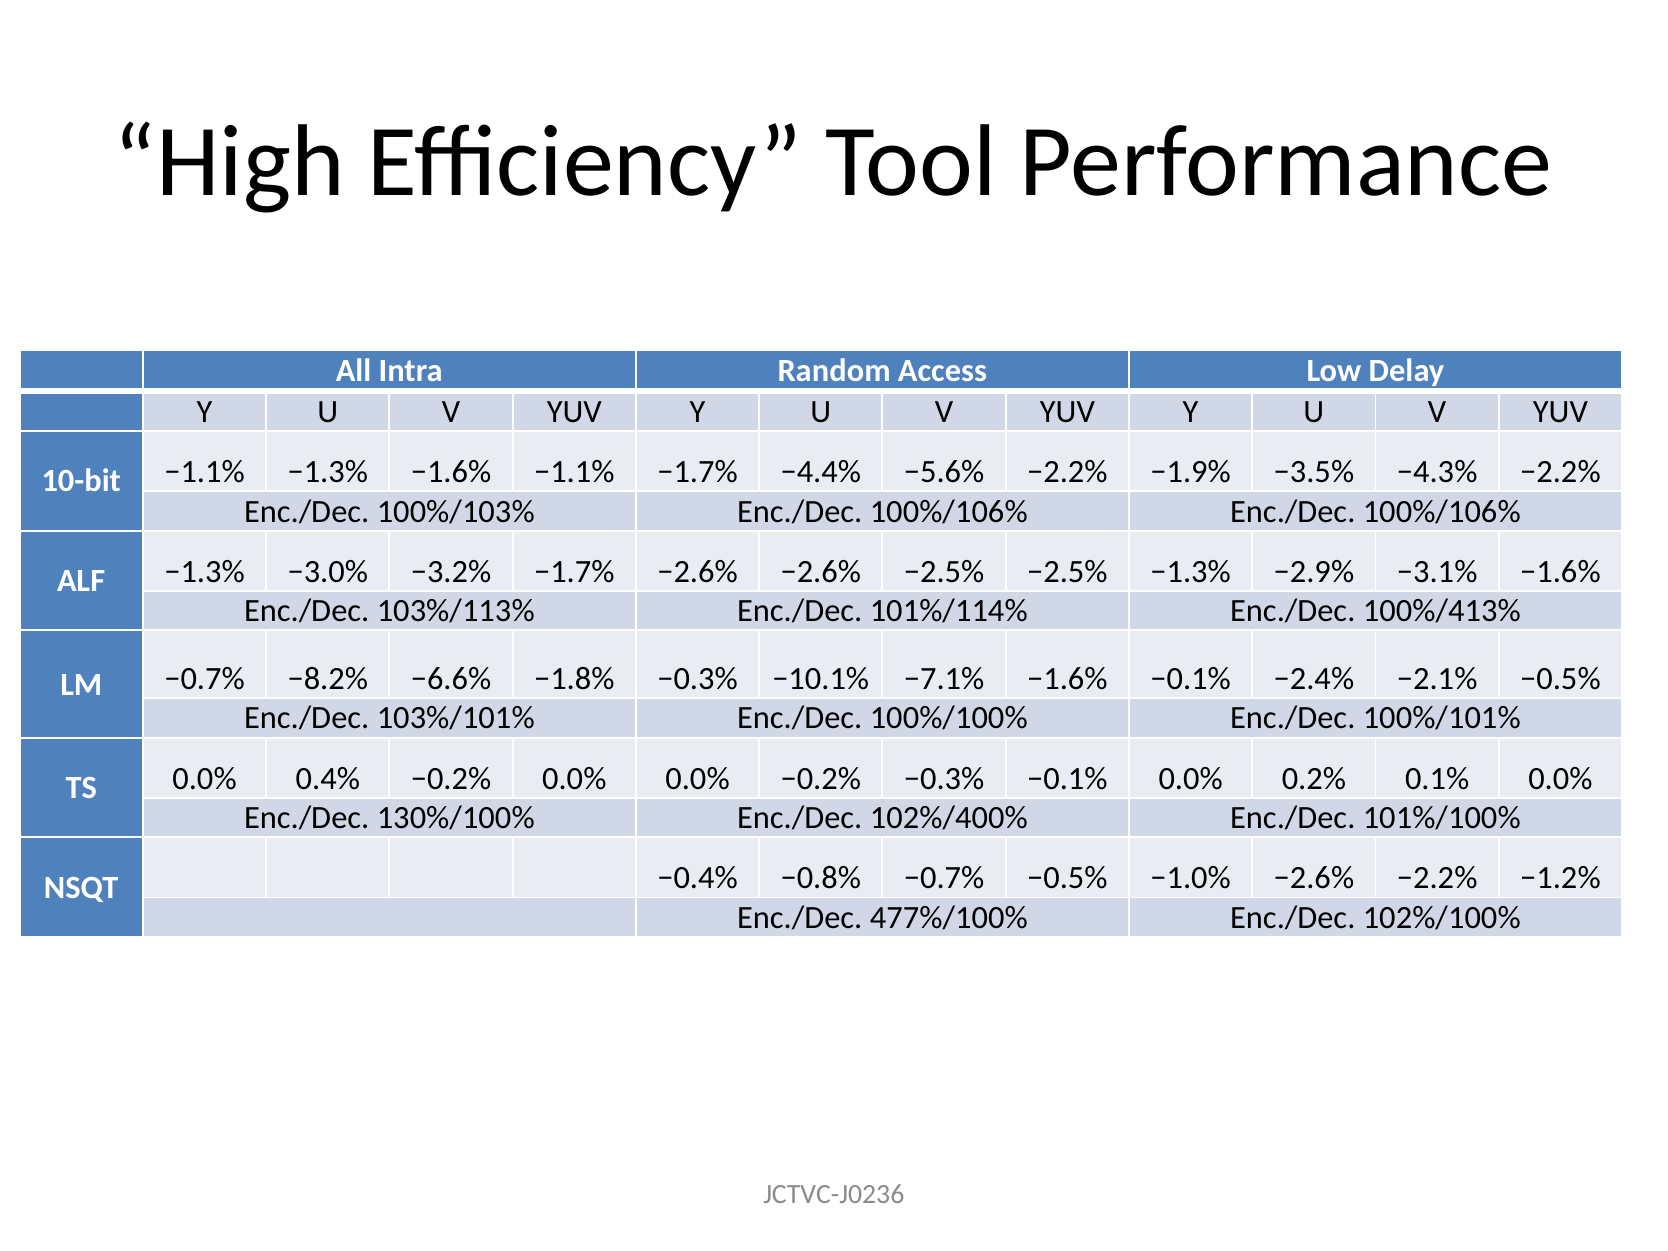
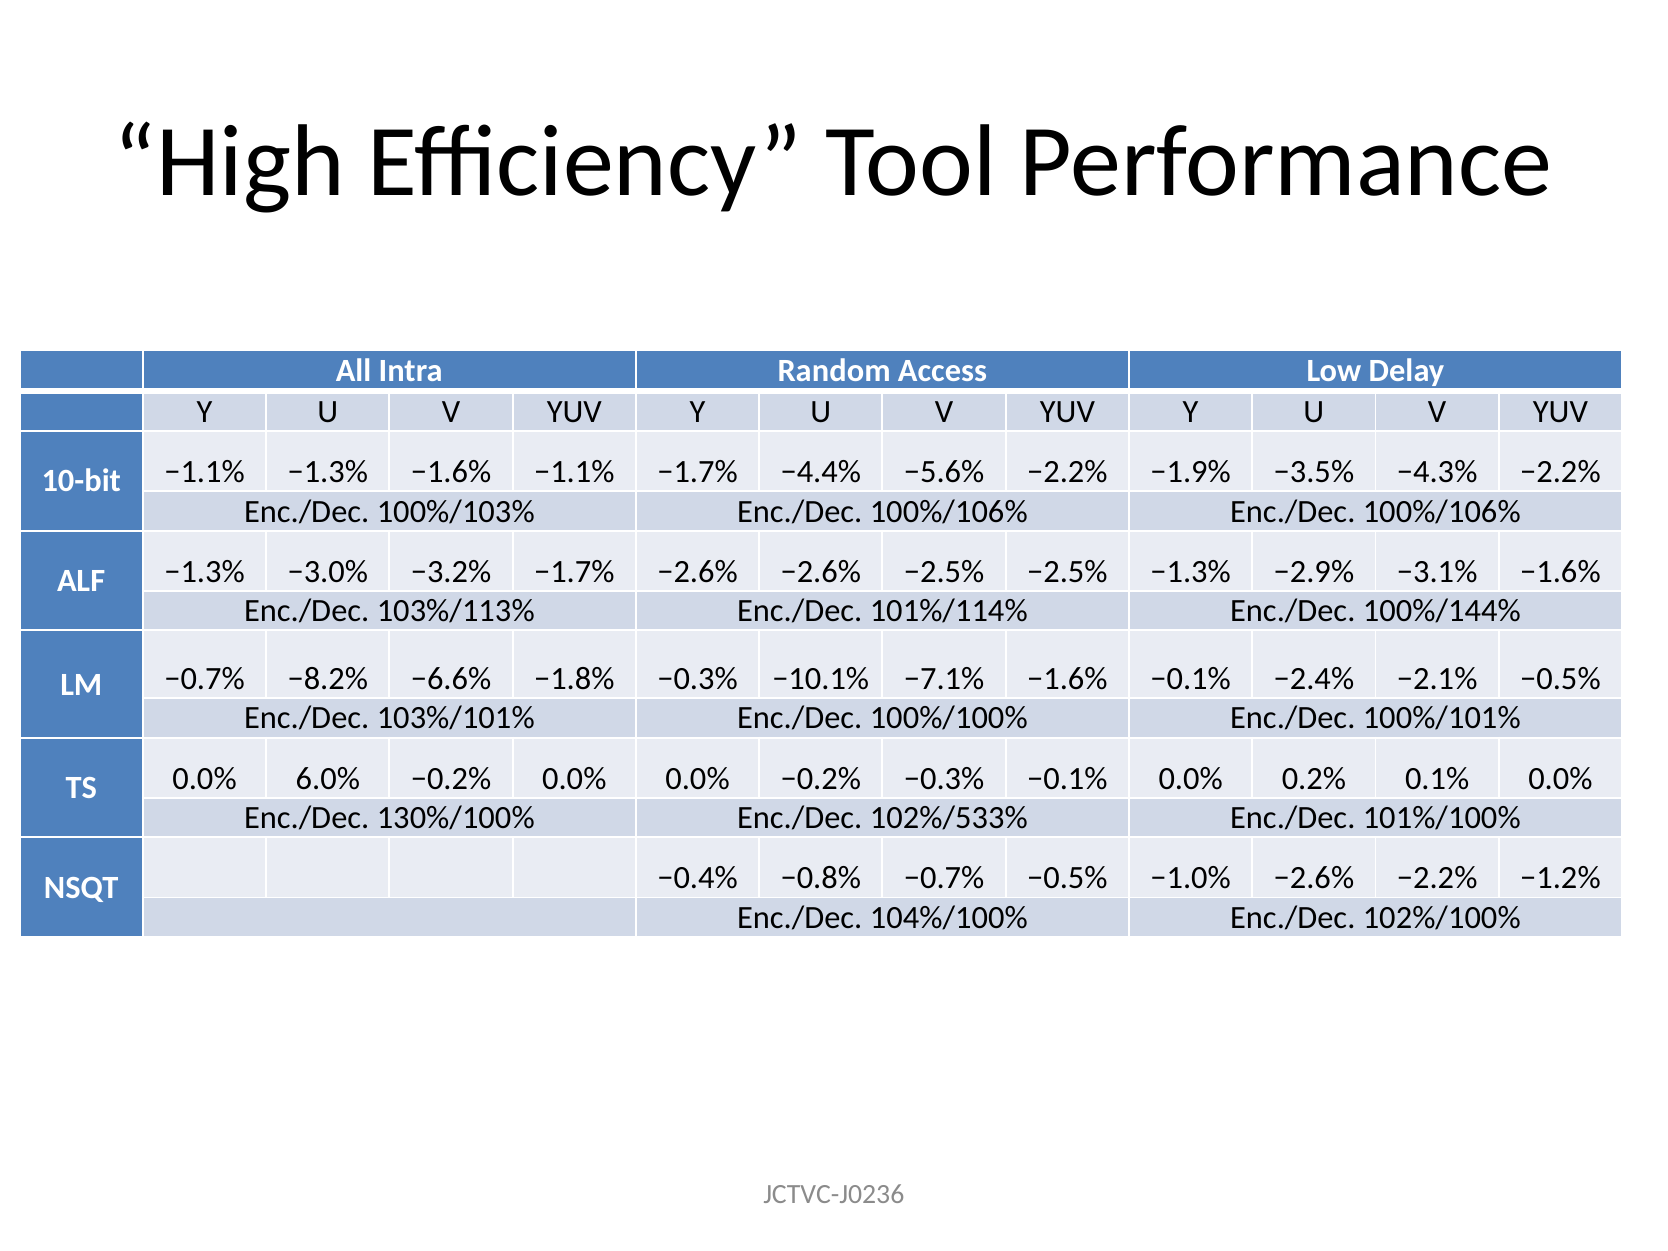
100%/413%: 100%/413% -> 100%/144% (1442, 611)
0.4%: 0.4% -> 6.0% (328, 778)
102%/400%: 102%/400% -> 102%/533% (949, 818)
477%/100%: 477%/100% -> 104%/100% (949, 918)
